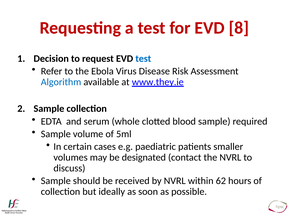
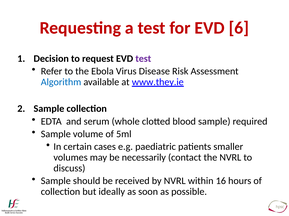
8: 8 -> 6 (239, 28)
test colour: blue -> purple (143, 59)
designated: designated -> necessarily (144, 158)
62: 62 -> 16 (221, 182)
